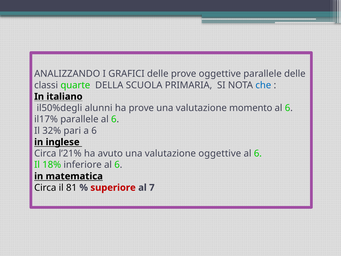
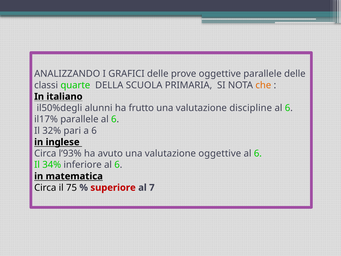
che colour: blue -> orange (263, 85)
ha prove: prove -> frutto (141, 108)
momento: momento -> discipline (251, 108)
l’21%: l’21% -> l’93% (70, 153)
18%: 18% -> 34% (52, 165)
81: 81 -> 75 (72, 187)
